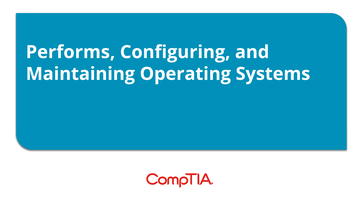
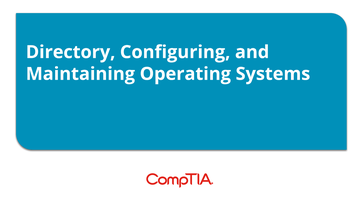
Performs: Performs -> Directory (71, 52)
